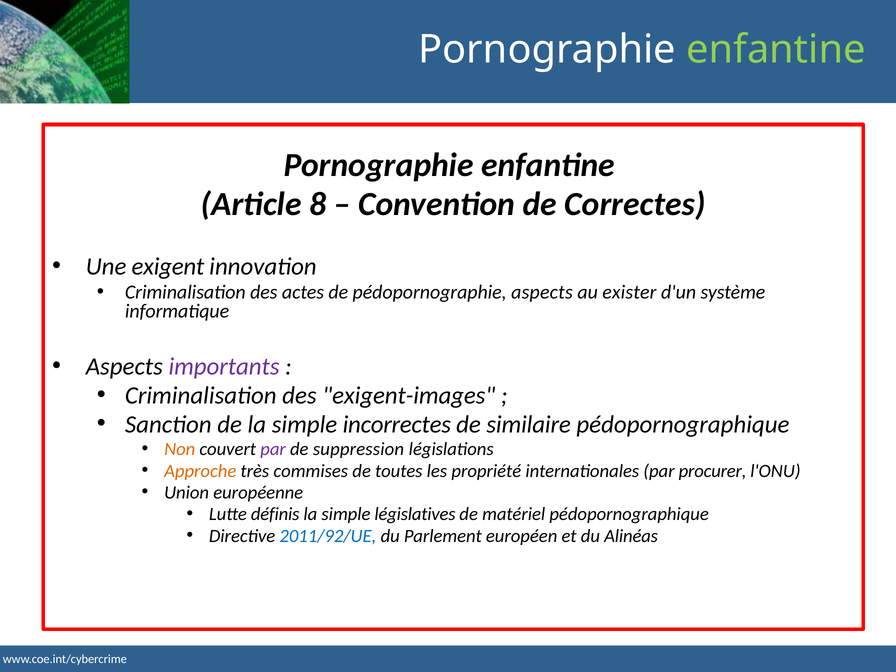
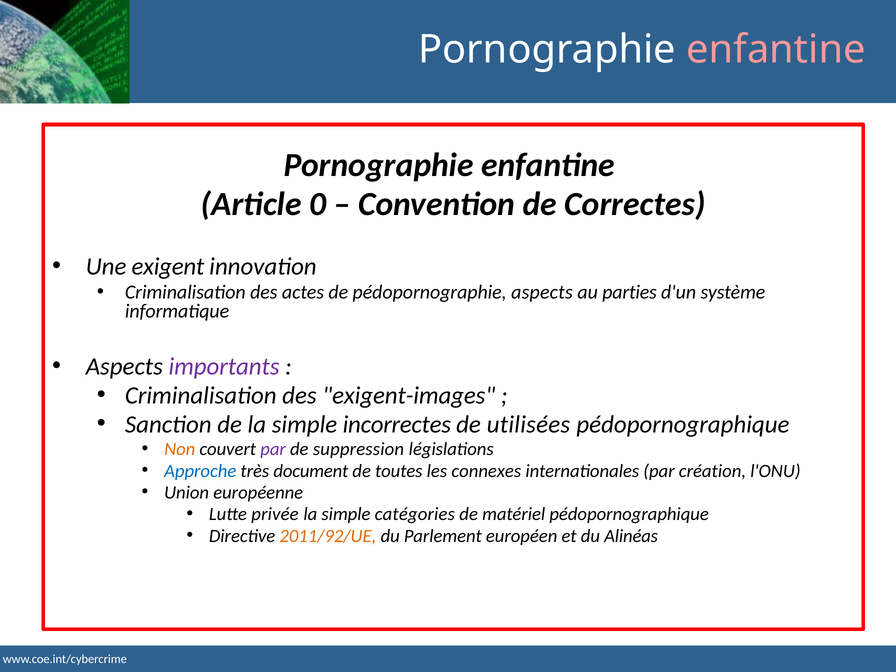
enfantine colour: light green -> pink (776, 50)
8: 8 -> 0 (318, 204)
exister: exister -> parties (630, 292)
similaire: similaire -> utilisées (528, 424)
Approche colour: orange -> blue (200, 471)
commises: commises -> document (311, 471)
propriété: propriété -> connexes (486, 471)
procurer: procurer -> création (712, 471)
définis: définis -> privée (275, 514)
législatives: législatives -> catégories (415, 514)
2011/92/UE colour: blue -> orange (328, 536)
